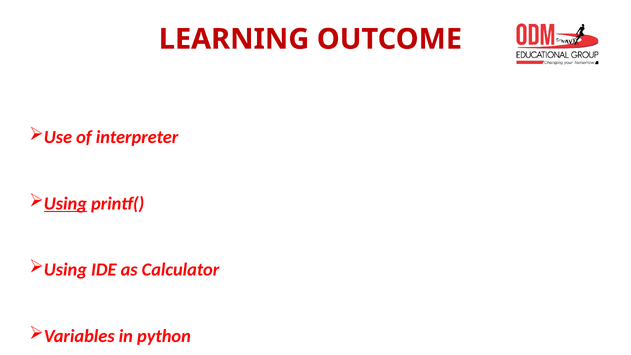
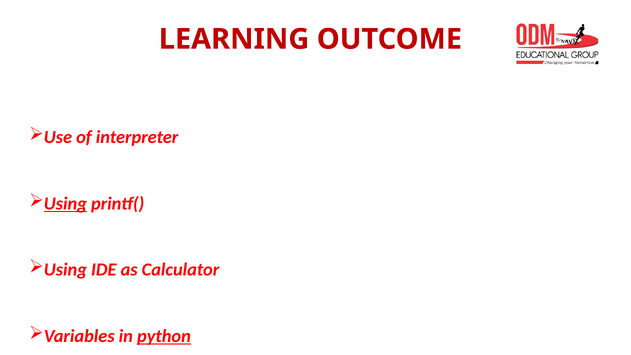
python underline: none -> present (164, 336)
